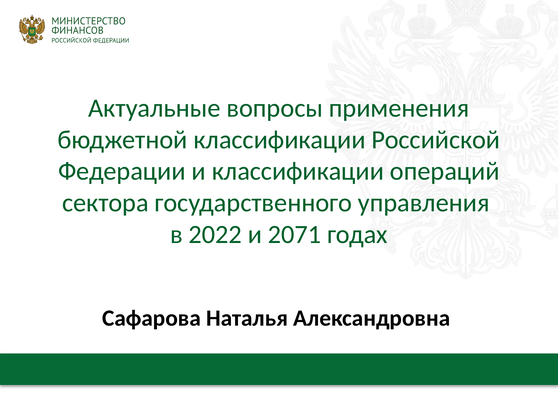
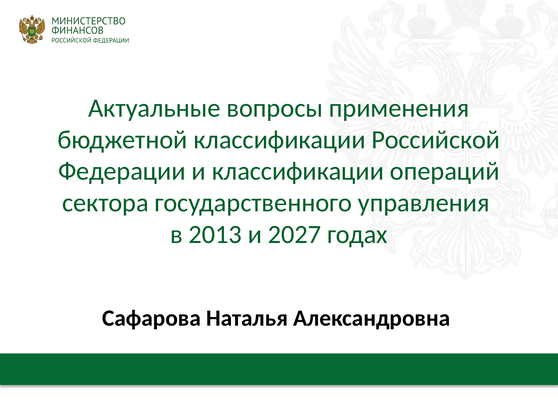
2022: 2022 -> 2013 (215, 235)
2071: 2071 -> 2027 (295, 235)
